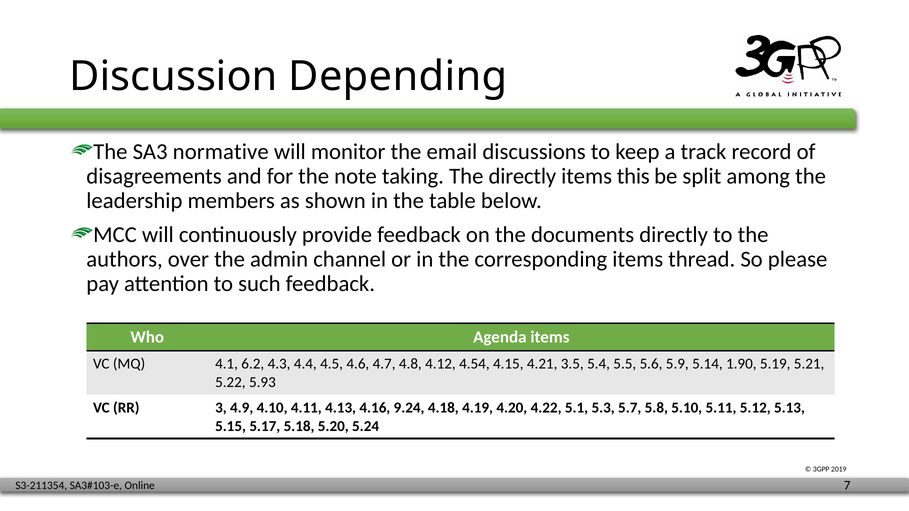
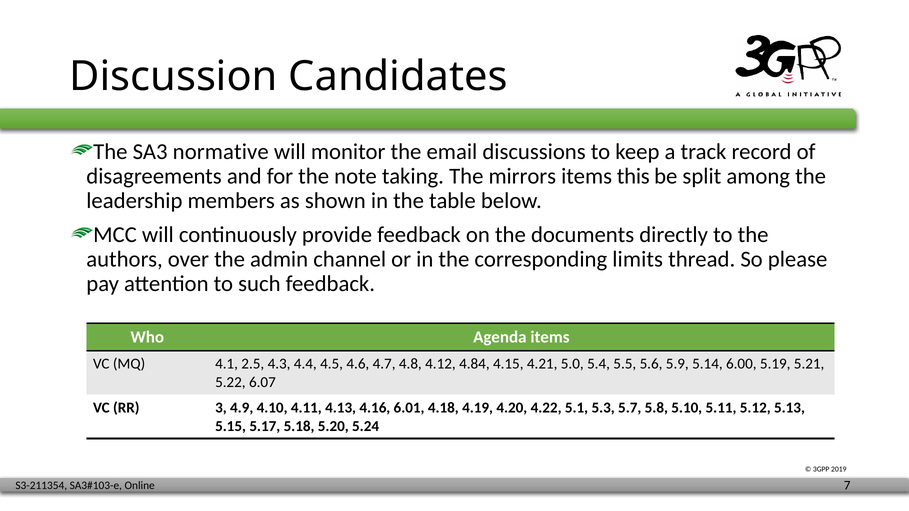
Depending: Depending -> Candidates (398, 76)
The directly: directly -> mirrors (522, 176)
corresponding items: items -> limits (638, 259)
6.2: 6.2 -> 2.5 (253, 364)
4.54: 4.54 -> 4.84 (474, 364)
3.5: 3.5 -> 5.0 (572, 364)
1.90: 1.90 -> 6.00 (741, 364)
5.93: 5.93 -> 6.07 (262, 382)
9.24: 9.24 -> 6.01 (409, 408)
